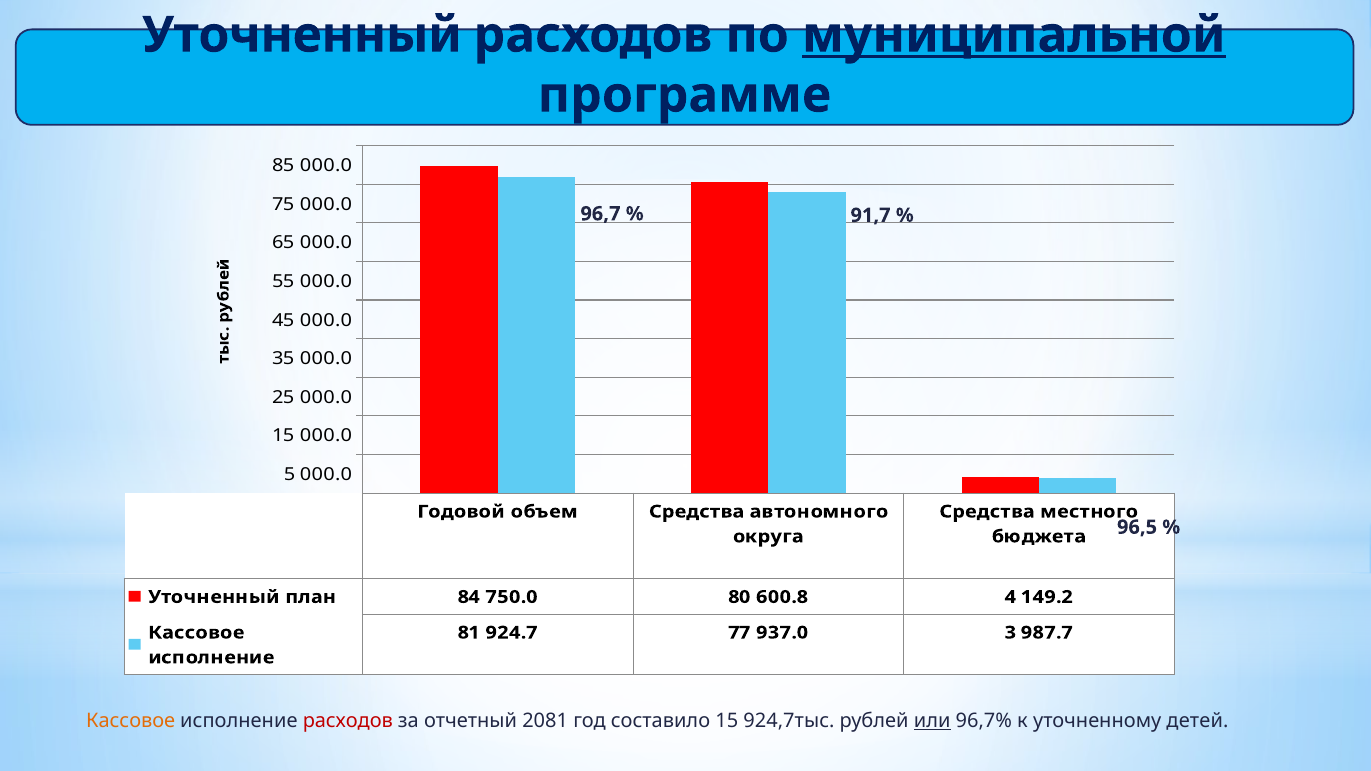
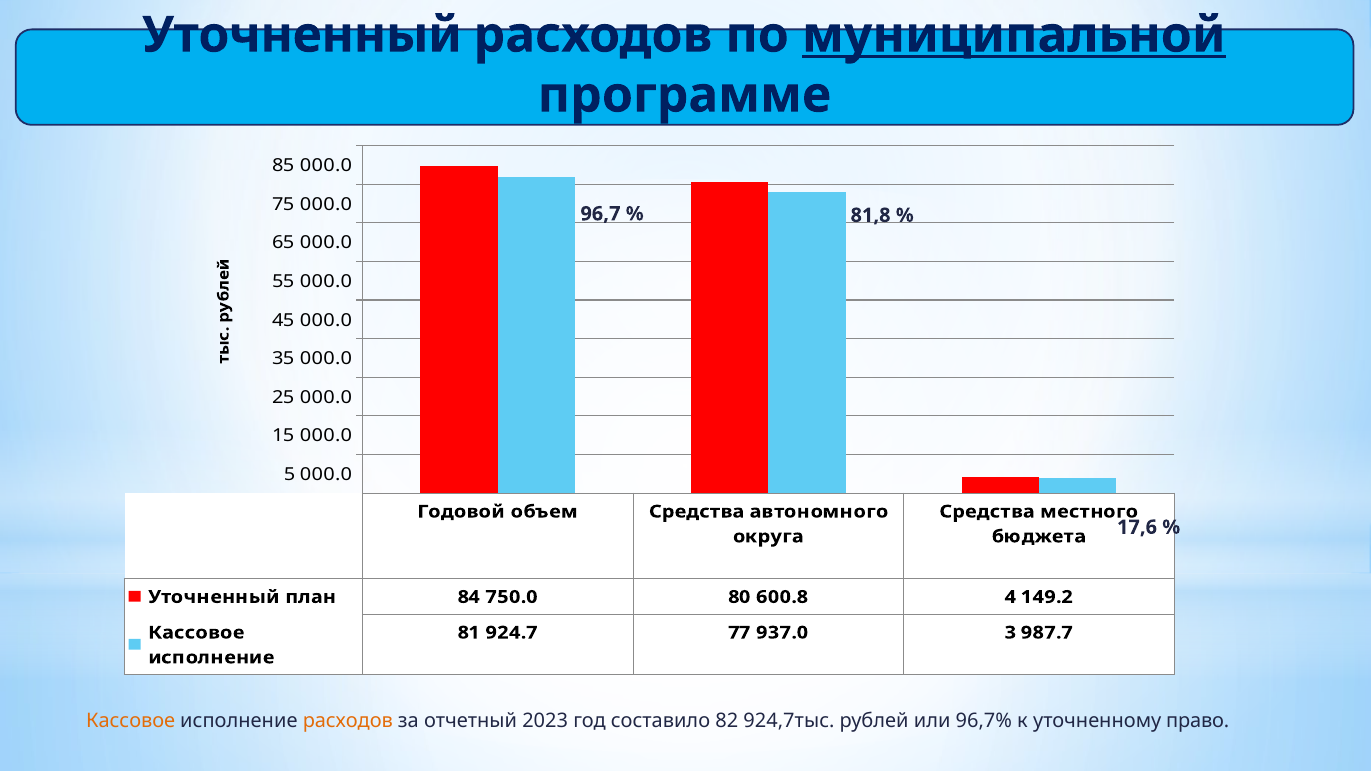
91,7: 91,7 -> 81,8 (871, 215)
96,5: 96,5 -> 17,6 (1137, 527)
расходов colour: red -> orange (348, 721)
2081: 2081 -> 2023 (545, 721)
составило 15: 15 -> 82 (727, 721)
или underline: present -> none (932, 721)
детей: детей -> право (1198, 721)
